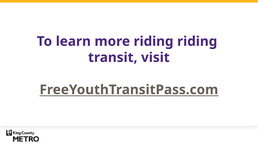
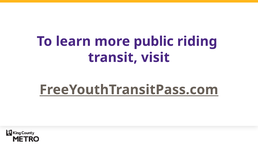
more riding: riding -> public (154, 41)
